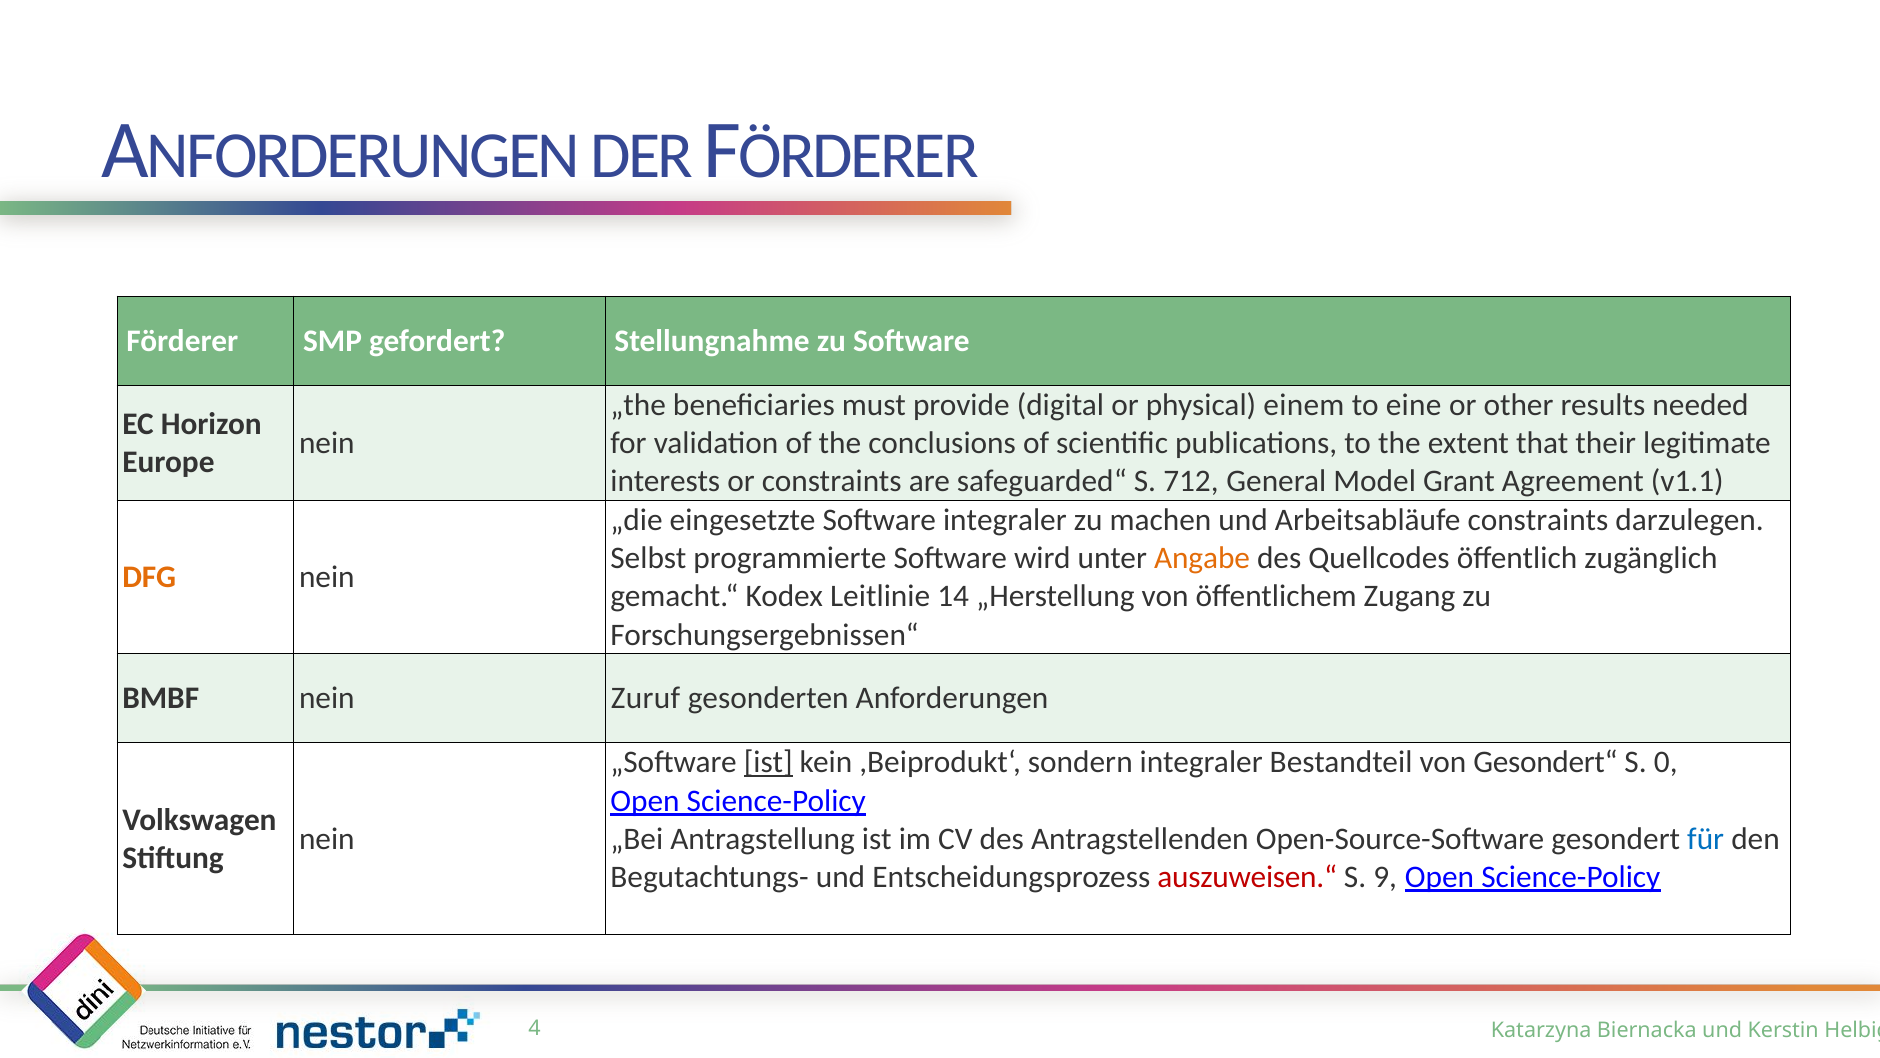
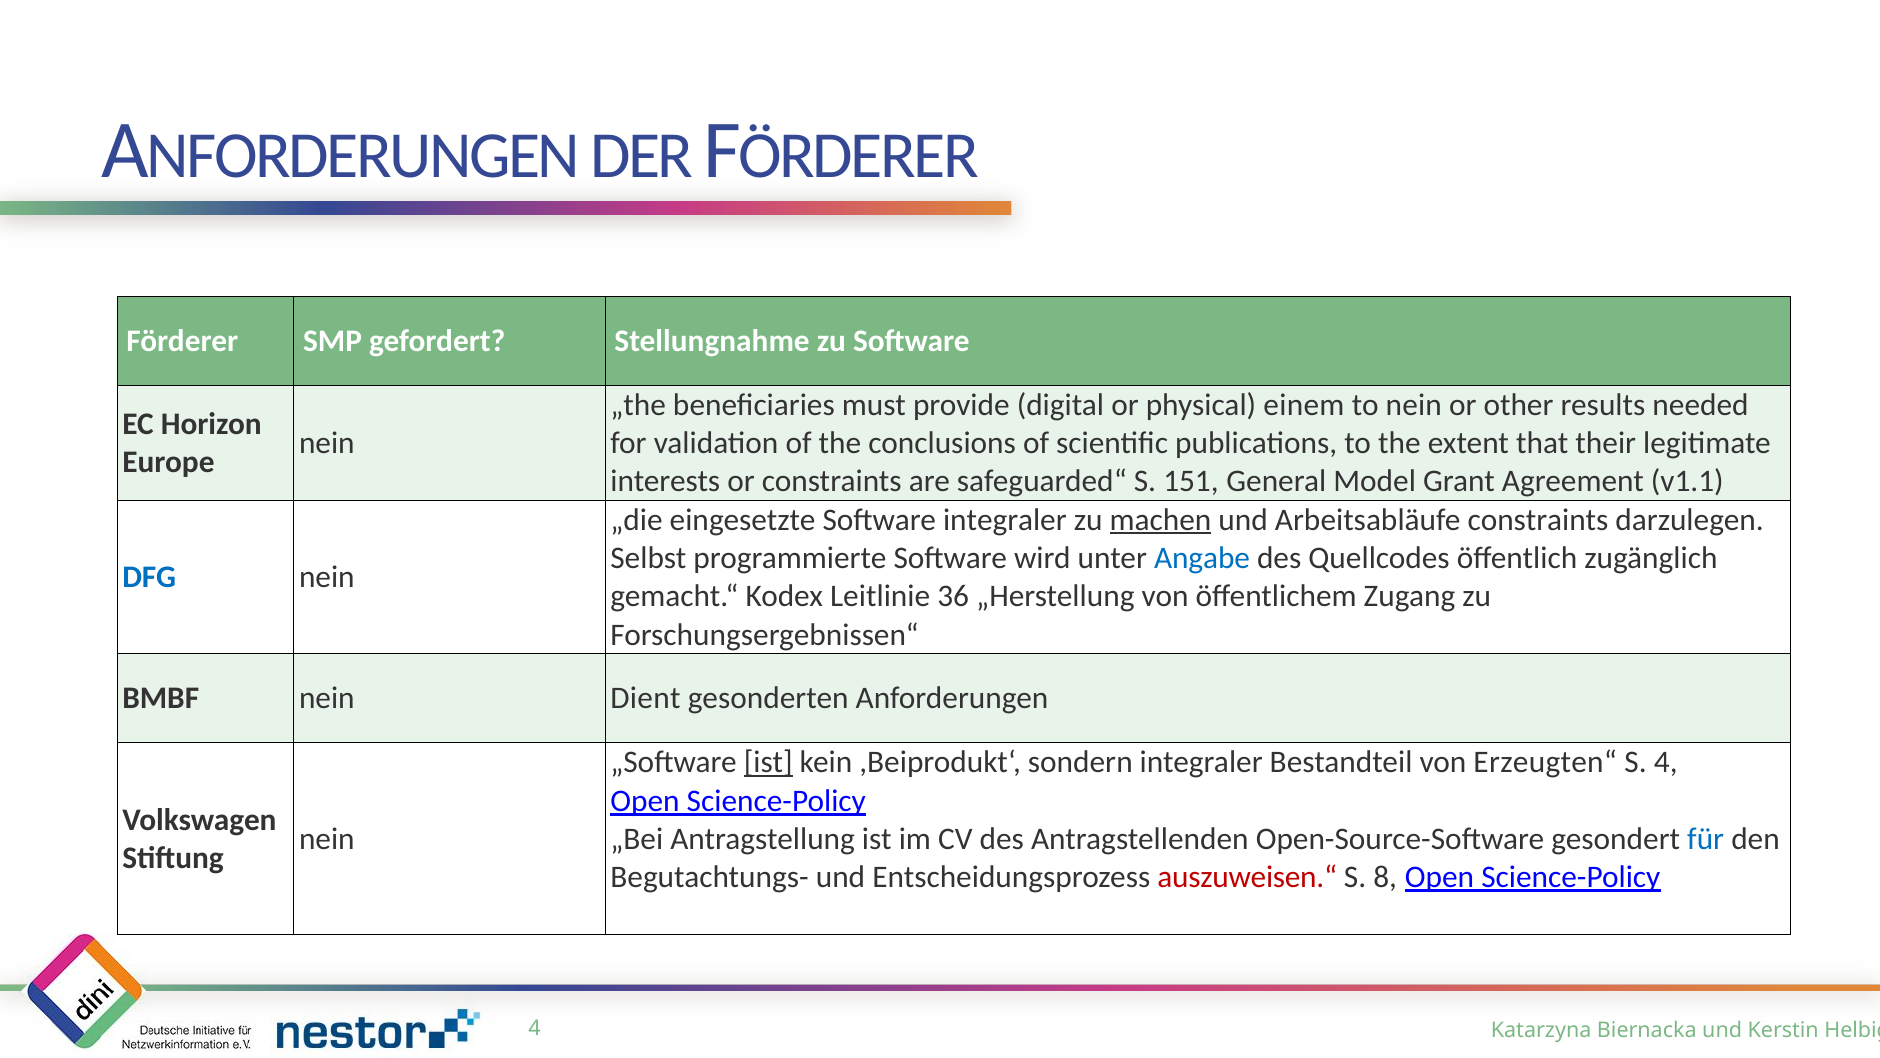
to eine: eine -> nein (1414, 405)
712: 712 -> 151 (1191, 481)
machen underline: none -> present (1160, 520)
Angabe colour: orange -> blue (1202, 558)
DFG colour: orange -> blue (149, 577)
14: 14 -> 36 (953, 596)
Zuruf: Zuruf -> Dient (645, 698)
Gesondert“: Gesondert“ -> Erzeugten“ (1545, 762)
S 0: 0 -> 4 (1666, 762)
9: 9 -> 8 (1385, 877)
